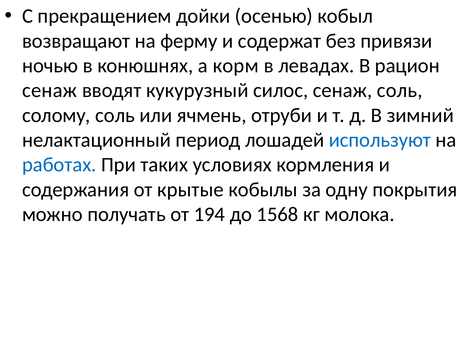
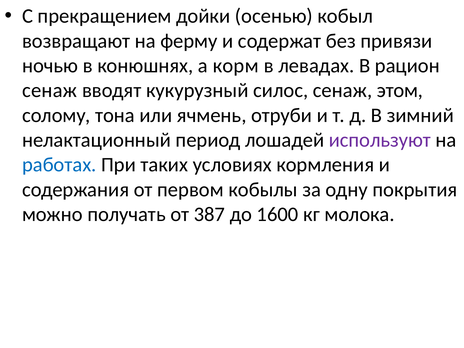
сенаж соль: соль -> этом (400, 90)
солому соль: соль -> тона (115, 115)
используют colour: blue -> purple (380, 140)
крытые: крытые -> первом (191, 190)
194: 194 -> 387 (209, 214)
1568: 1568 -> 1600 (278, 214)
